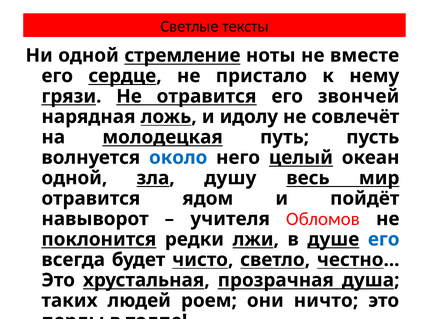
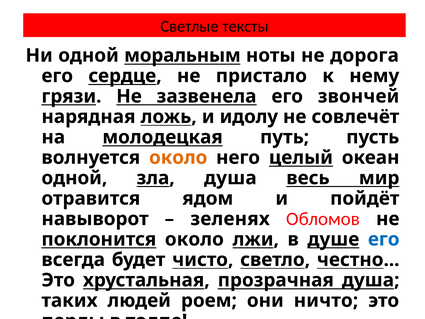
стремление: стремление -> моральным (182, 55)
вместе: вместе -> дорога (365, 55)
Не отравится: отравится -> зазвенела (207, 96)
около colour: blue -> orange (178, 157)
зла душу: душу -> душа (230, 178)
учителя: учителя -> зеленях (230, 219)
поклонится редки: редки -> около (194, 239)
